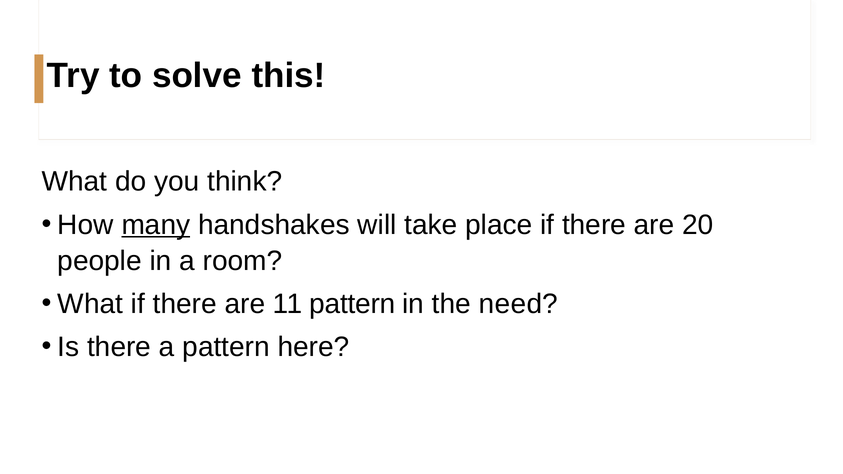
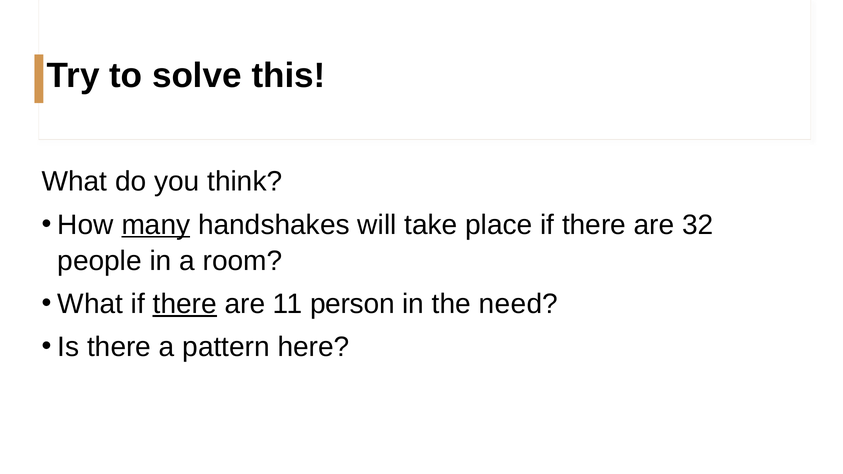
20: 20 -> 32 (698, 225)
there underline: none -> present (185, 304)
11 pattern: pattern -> person (352, 304)
